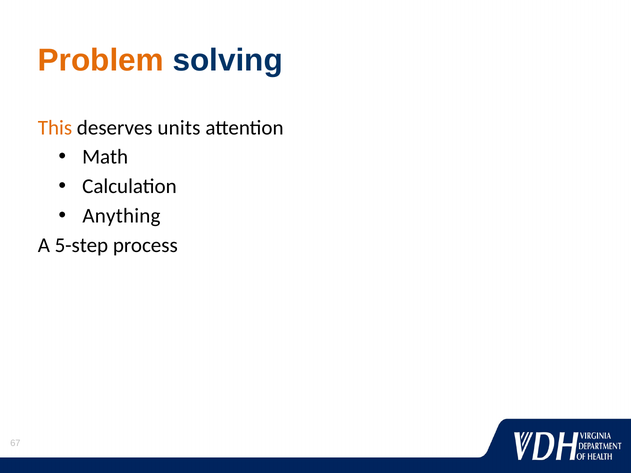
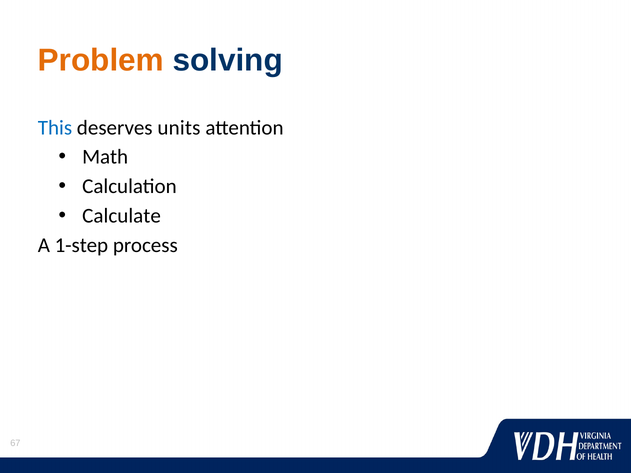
This colour: orange -> blue (55, 128)
Anything: Anything -> Calculate (122, 216)
5-step: 5-step -> 1-step (81, 245)
